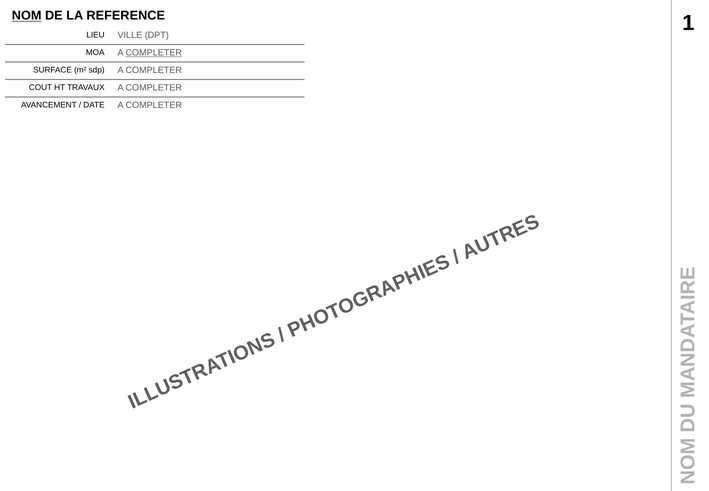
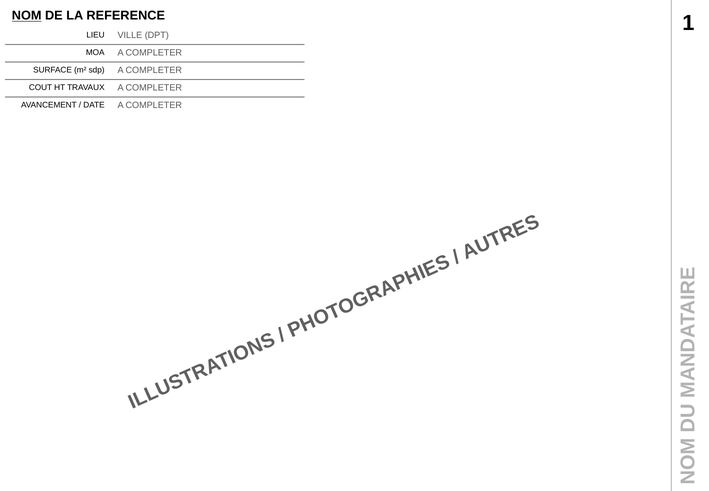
COMPLETER underline: present -> none (154, 53)
